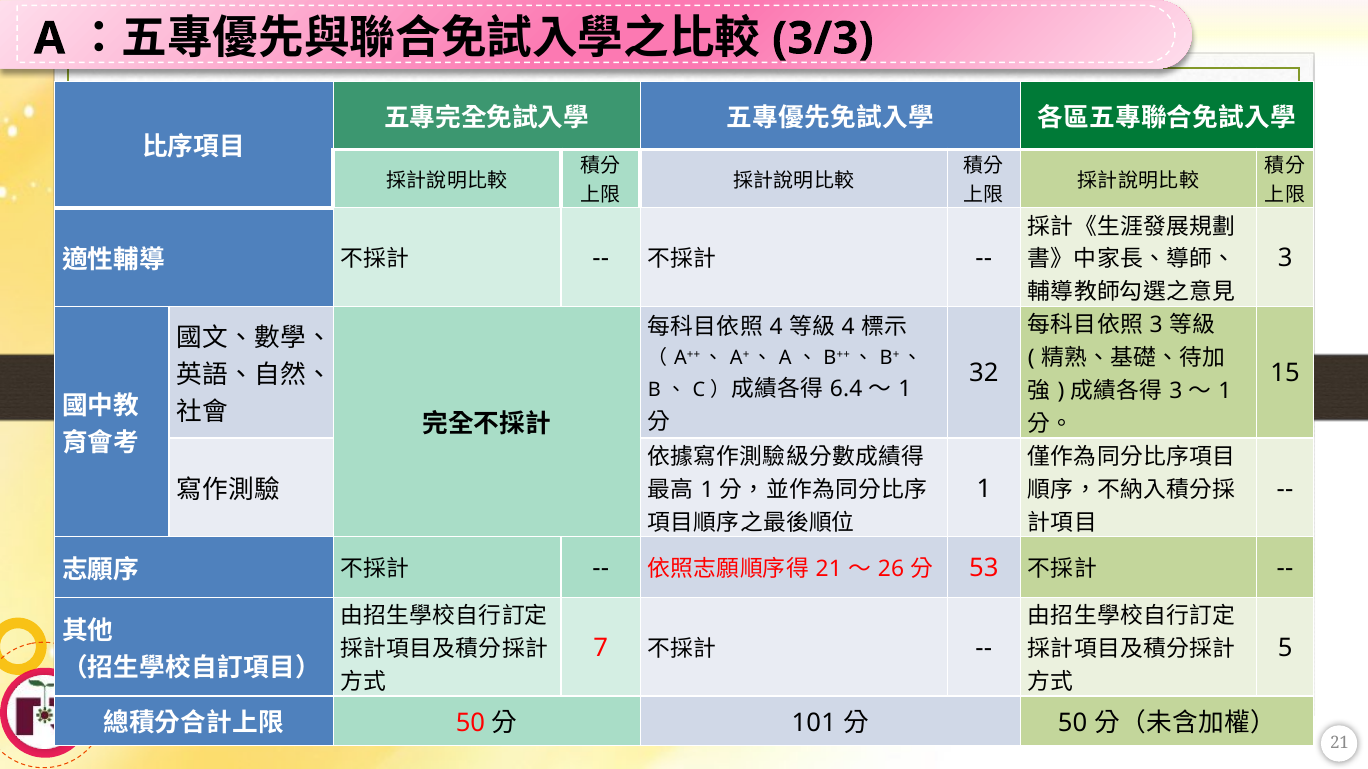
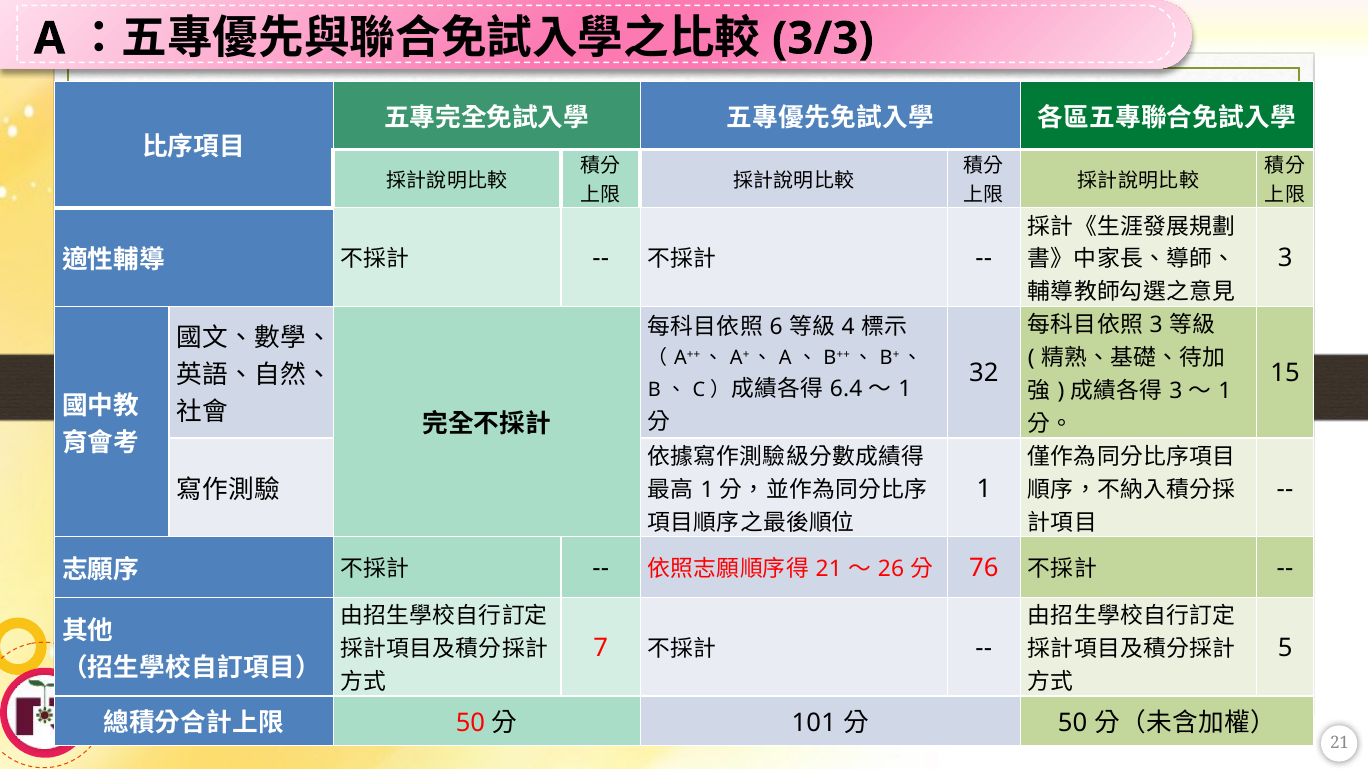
4: 4 -> 6 (776, 327)
53: 53 -> 76 (984, 569)
